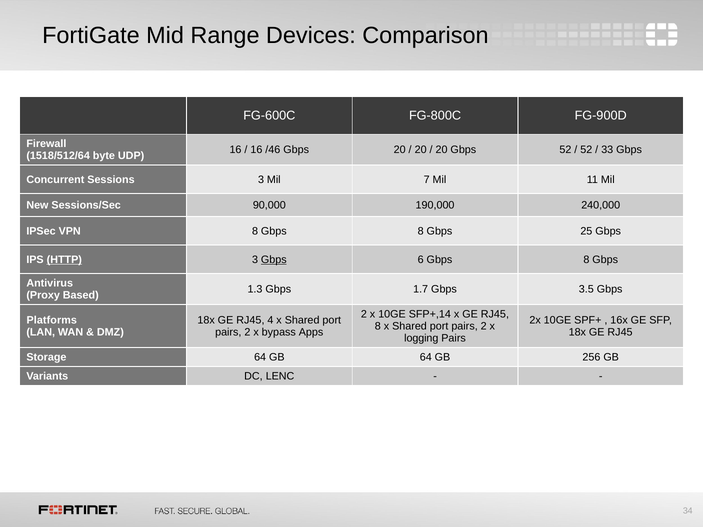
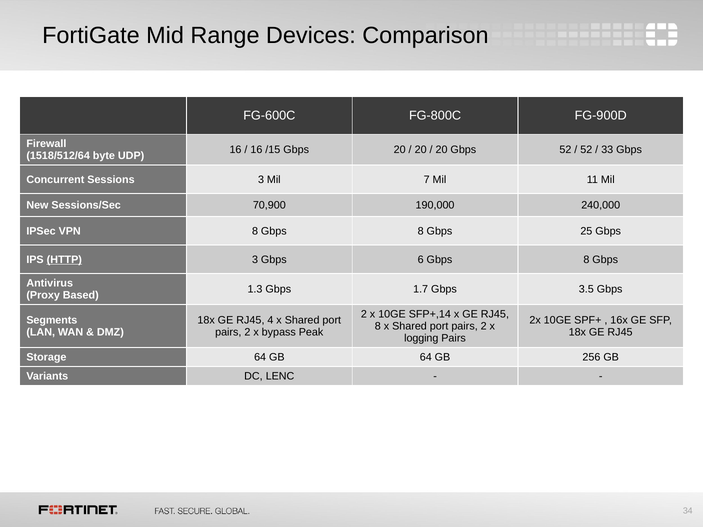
/46: /46 -> /15 (273, 150)
90,000: 90,000 -> 70,900 (269, 205)
Gbps underline: present -> none (274, 260)
Platforms: Platforms -> Segments (52, 320)
Apps: Apps -> Peak (311, 332)
